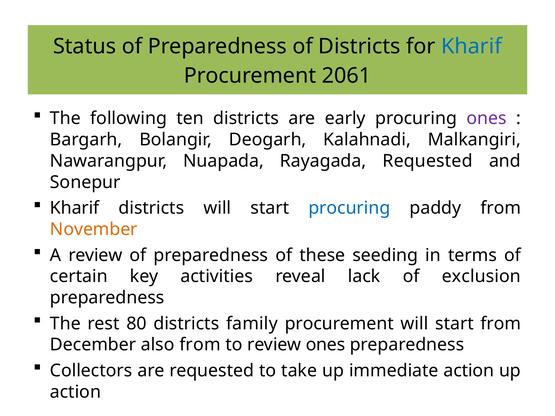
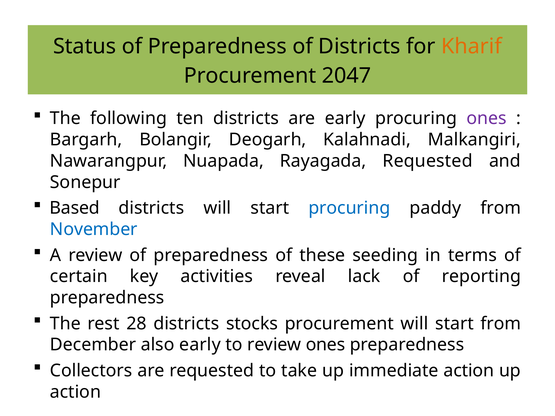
Kharif colour: blue -> orange (471, 46)
2061: 2061 -> 2047 (346, 76)
Kharif: Kharif -> Based (75, 208)
November colour: orange -> blue (94, 229)
exclusion: exclusion -> reporting (481, 277)
80: 80 -> 28 (136, 324)
family: family -> stocks (252, 324)
also from: from -> early (200, 345)
